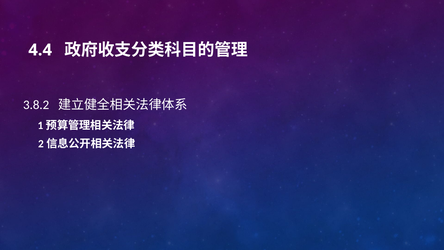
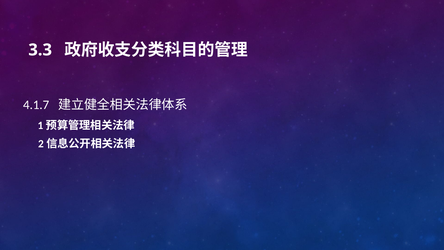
4.4: 4.4 -> 3.3 (40, 50)
3.8.2: 3.8.2 -> 4.1.7 (36, 105)
